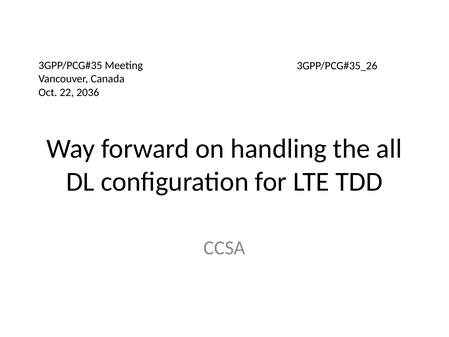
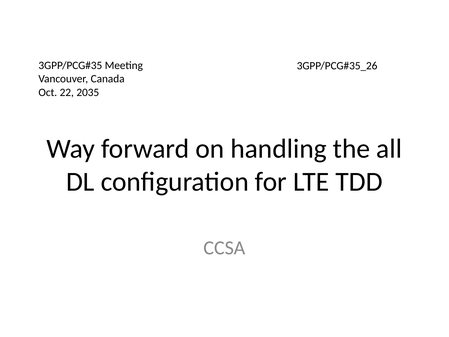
2036: 2036 -> 2035 (88, 92)
